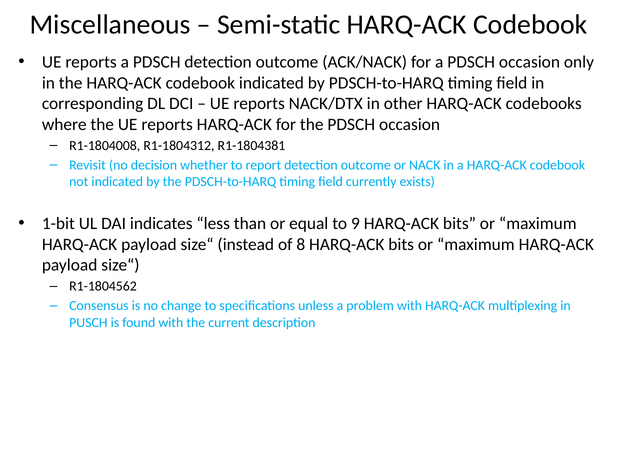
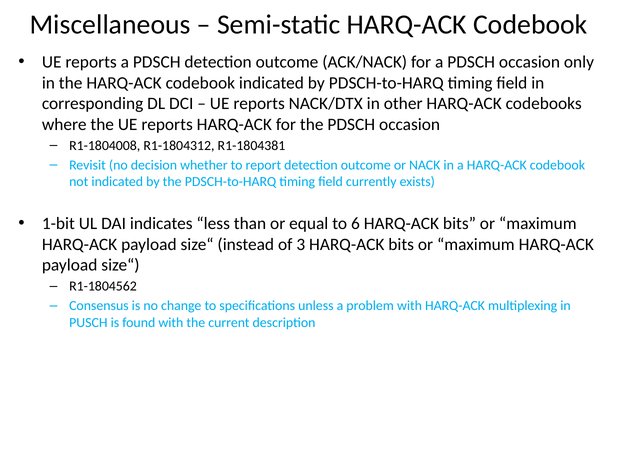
9: 9 -> 6 (355, 224)
8: 8 -> 3 (301, 244)
